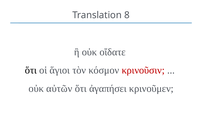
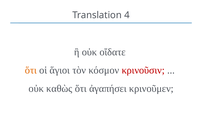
8: 8 -> 4 (127, 15)
ὅτι colour: black -> orange (31, 70)
αὐτῶν: αὐτῶν -> καθὼς (59, 88)
